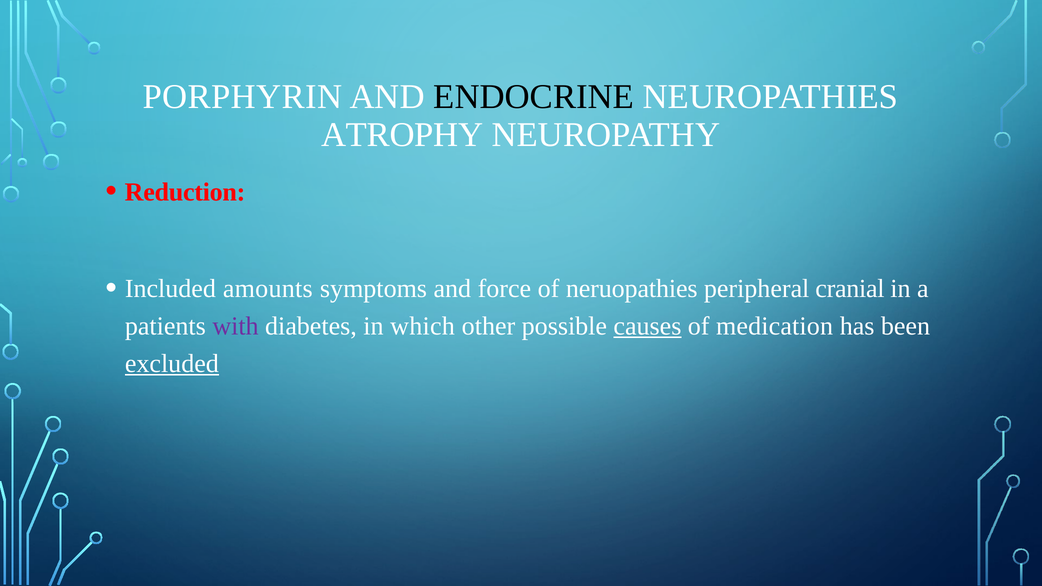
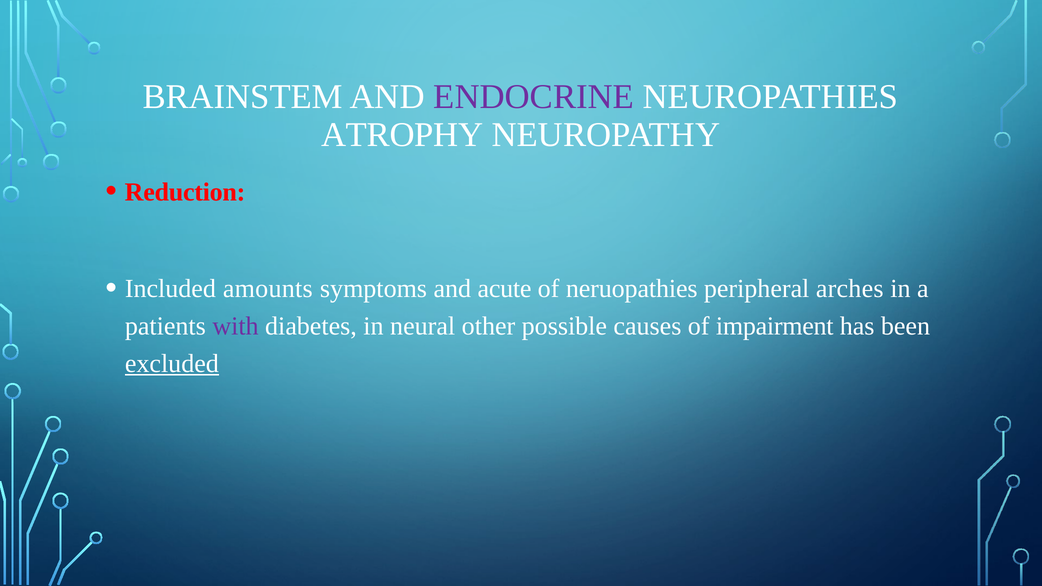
PORPHYRIN: PORPHYRIN -> BRAINSTEM (243, 97)
ENDOCRINE colour: black -> purple (534, 97)
force: force -> acute (505, 289)
cranial: cranial -> arches (850, 289)
which: which -> neural (423, 326)
causes underline: present -> none (647, 326)
medication: medication -> impairment (775, 326)
